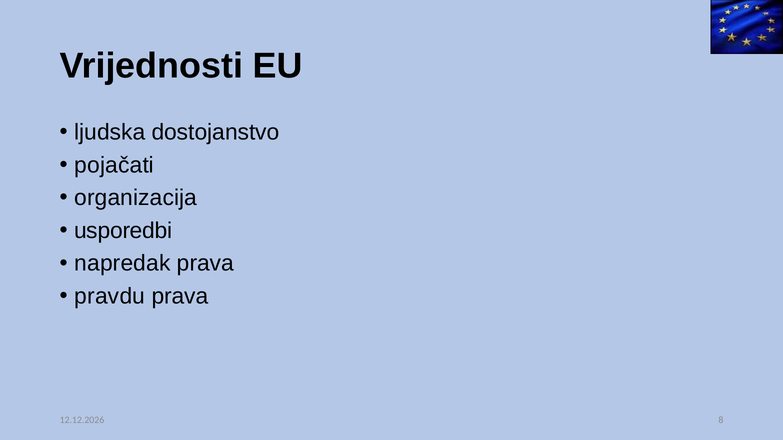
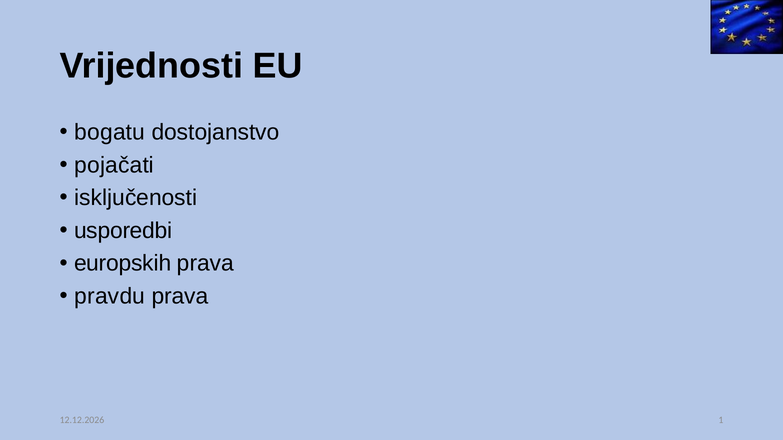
ljudska: ljudska -> bogatu (110, 132)
organizacija: organizacija -> isključenosti (136, 198)
napredak: napredak -> europskih (123, 264)
8: 8 -> 1 (721, 421)
